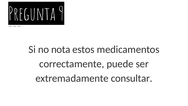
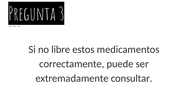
9: 9 -> 3 (62, 14)
nota: nota -> libre (61, 49)
